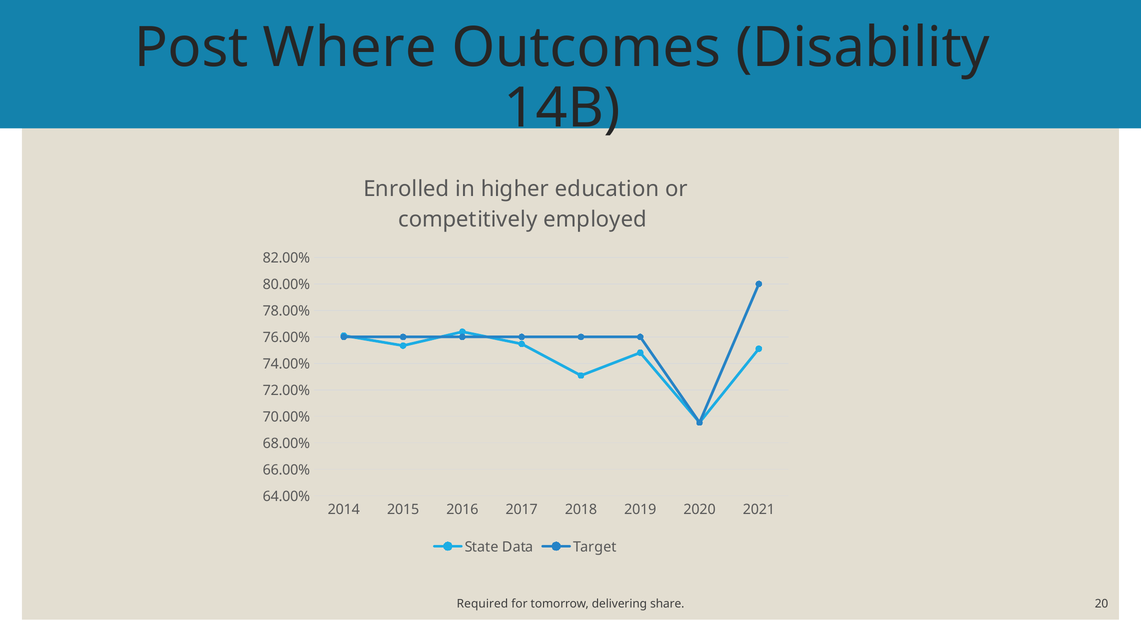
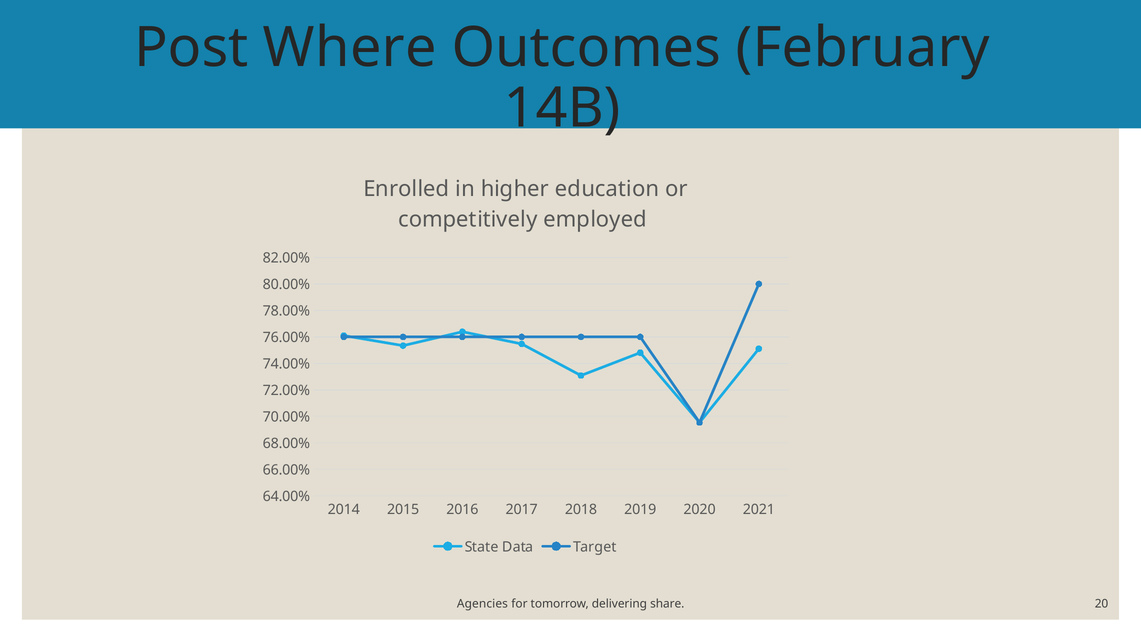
Disability: Disability -> February (863, 48)
Required: Required -> Agencies (482, 604)
